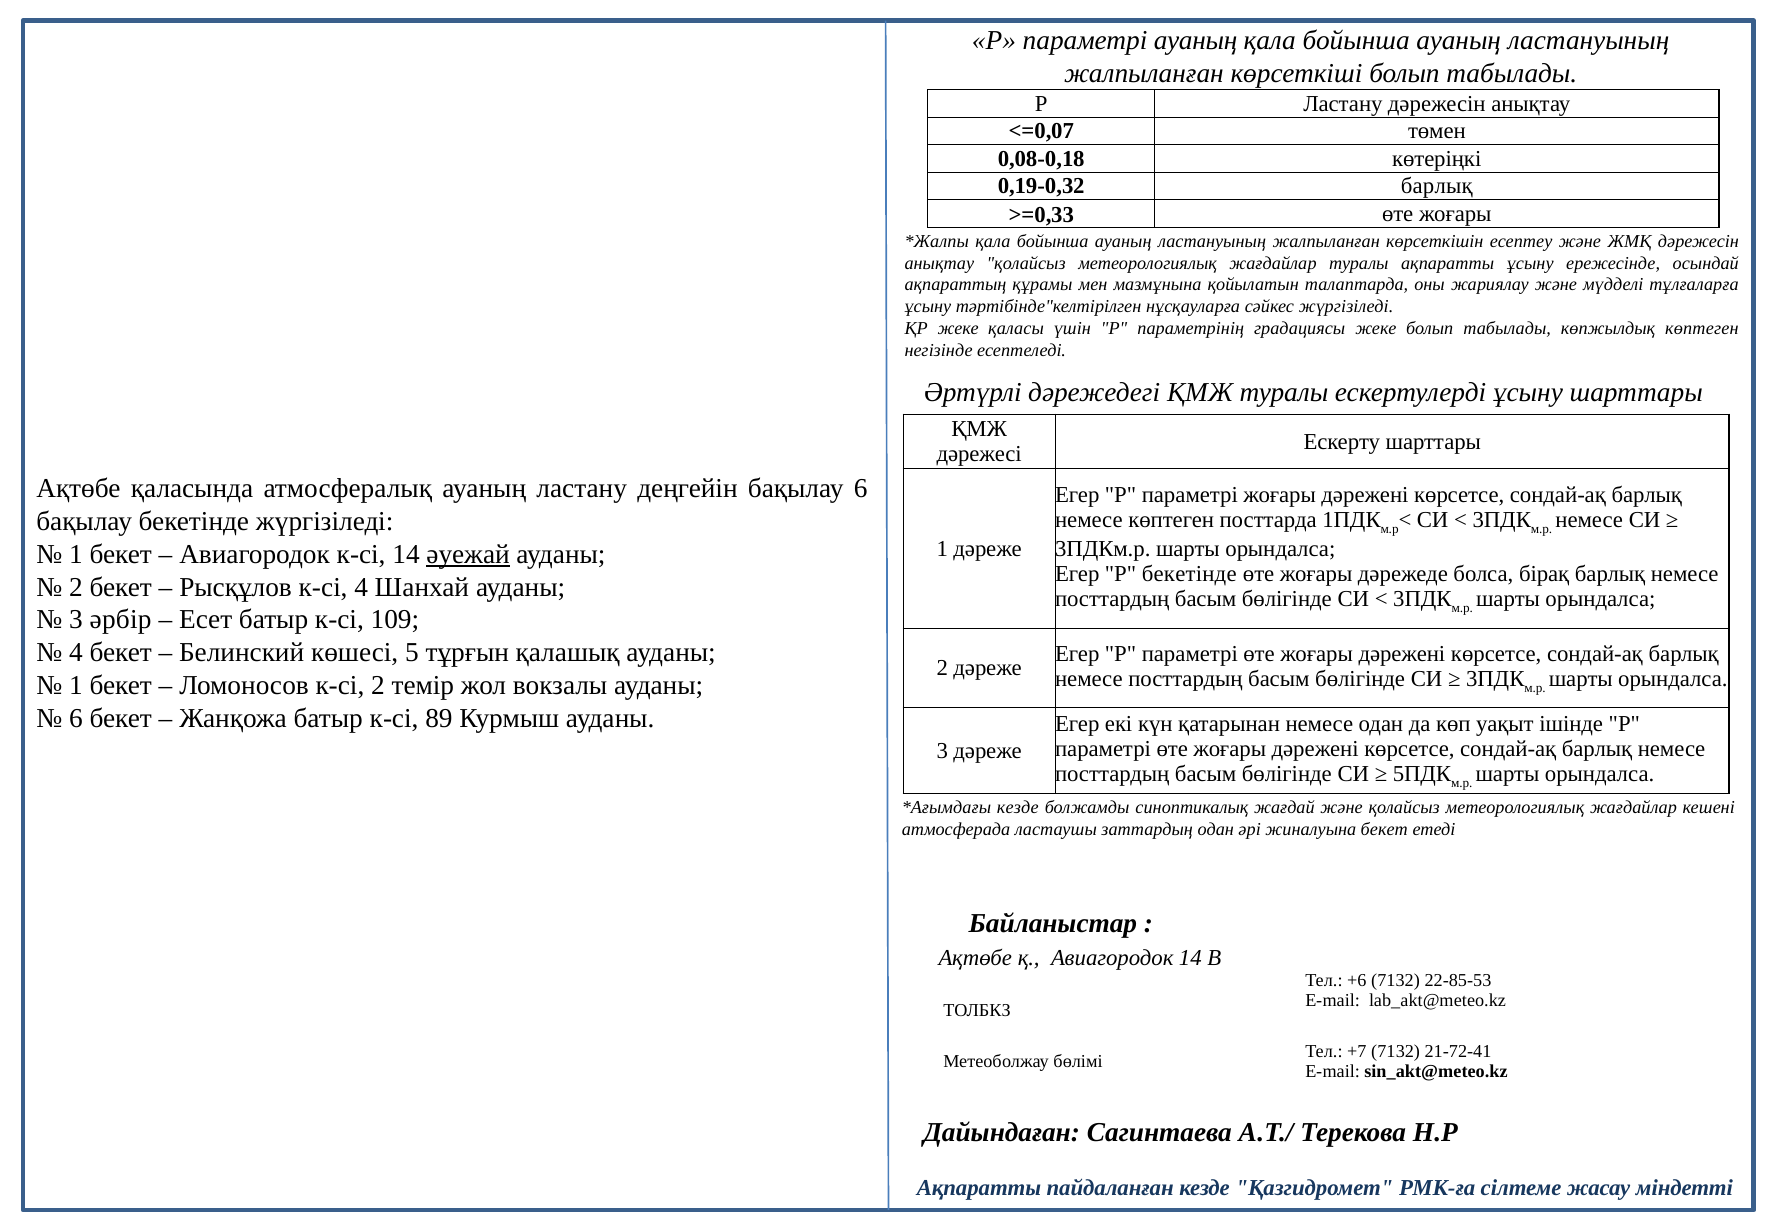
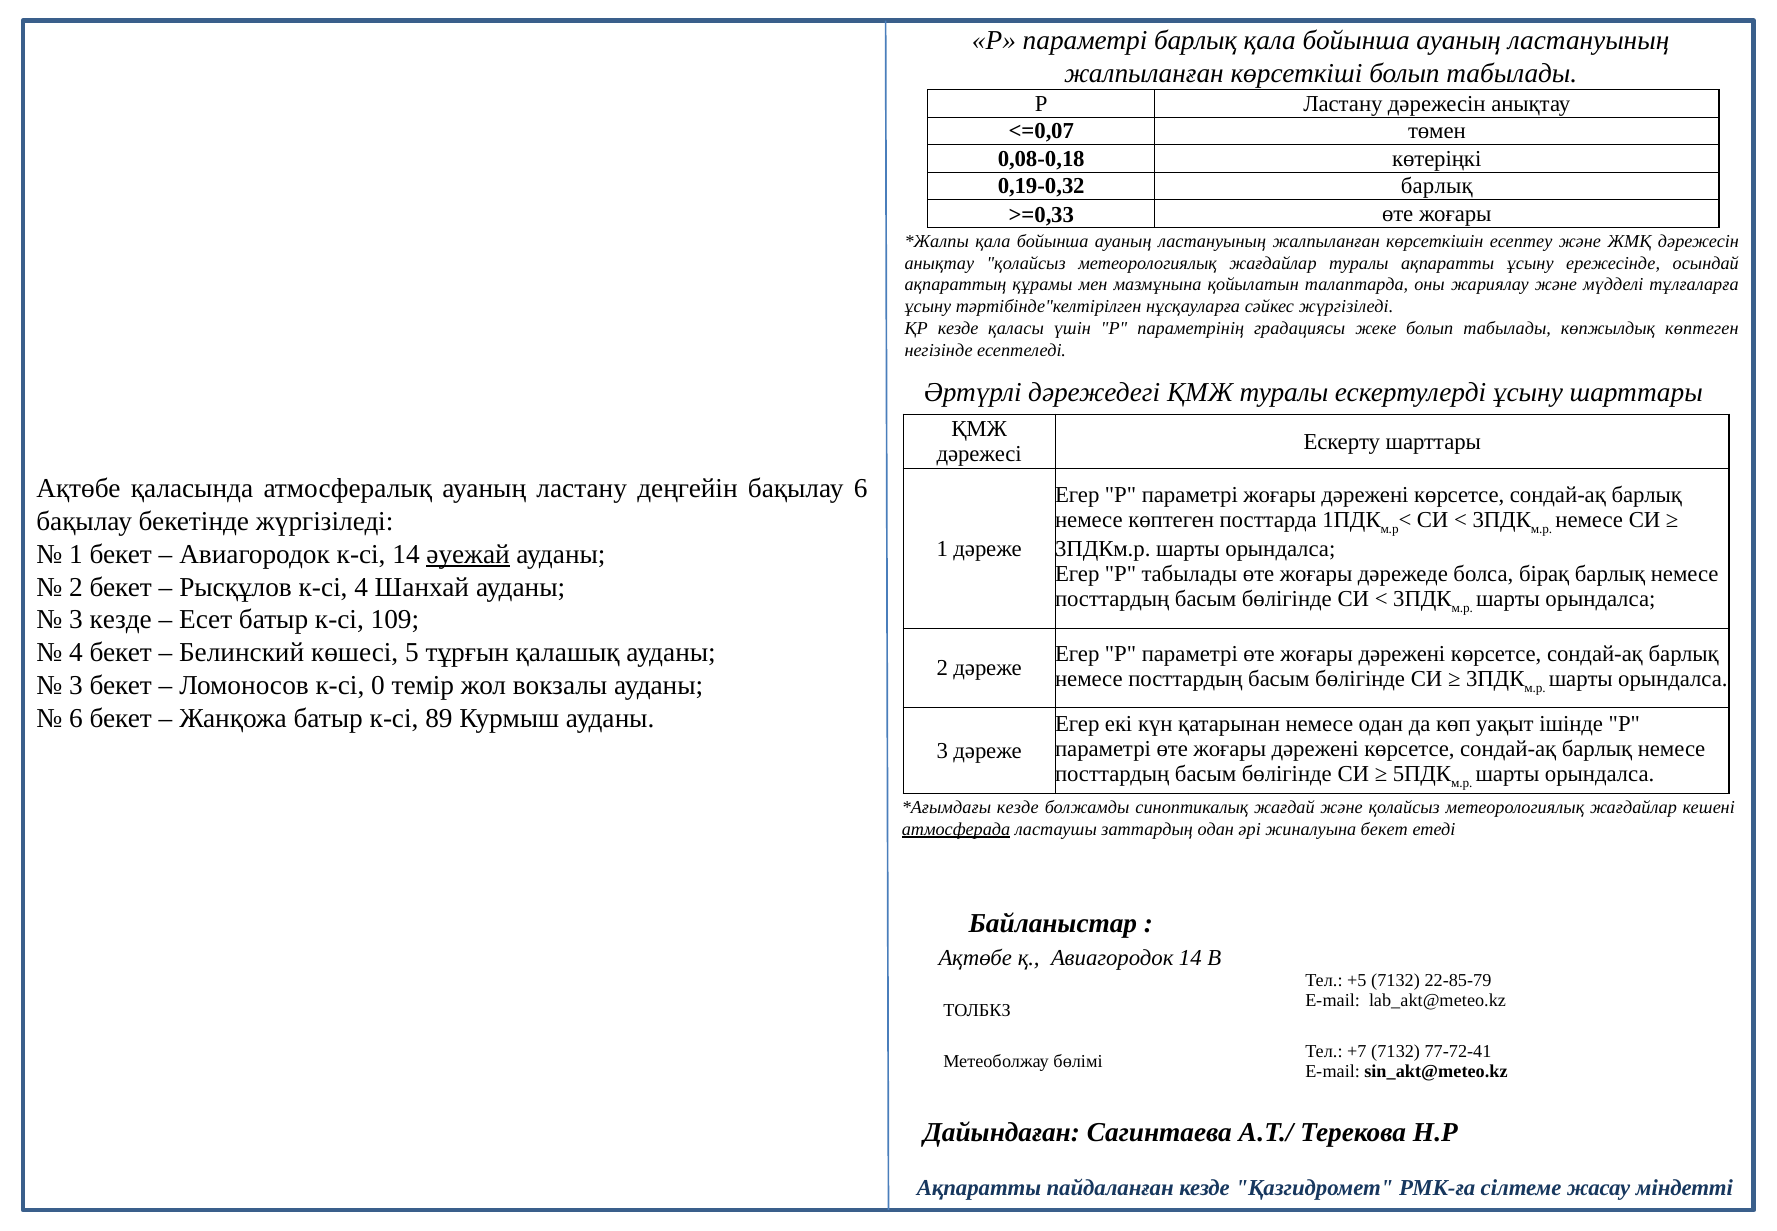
параметрі ауаның: ауаның -> барлық (1196, 40)
ҚР жеке: жеке -> кезде (958, 328)
P бекетінде: бекетінде -> табылады (1189, 573)
3 әрбір: әрбір -> кезде (121, 620)
1: 1 -> 3 (76, 685)
к-сі 2: 2 -> 0 (378, 685)
атмосферада underline: none -> present (956, 829)
+6: +6 -> +5 (1357, 979)
22-85-53: 22-85-53 -> 22-85-79 (1458, 979)
21-72-41: 21-72-41 -> 77-72-41 (1458, 1050)
